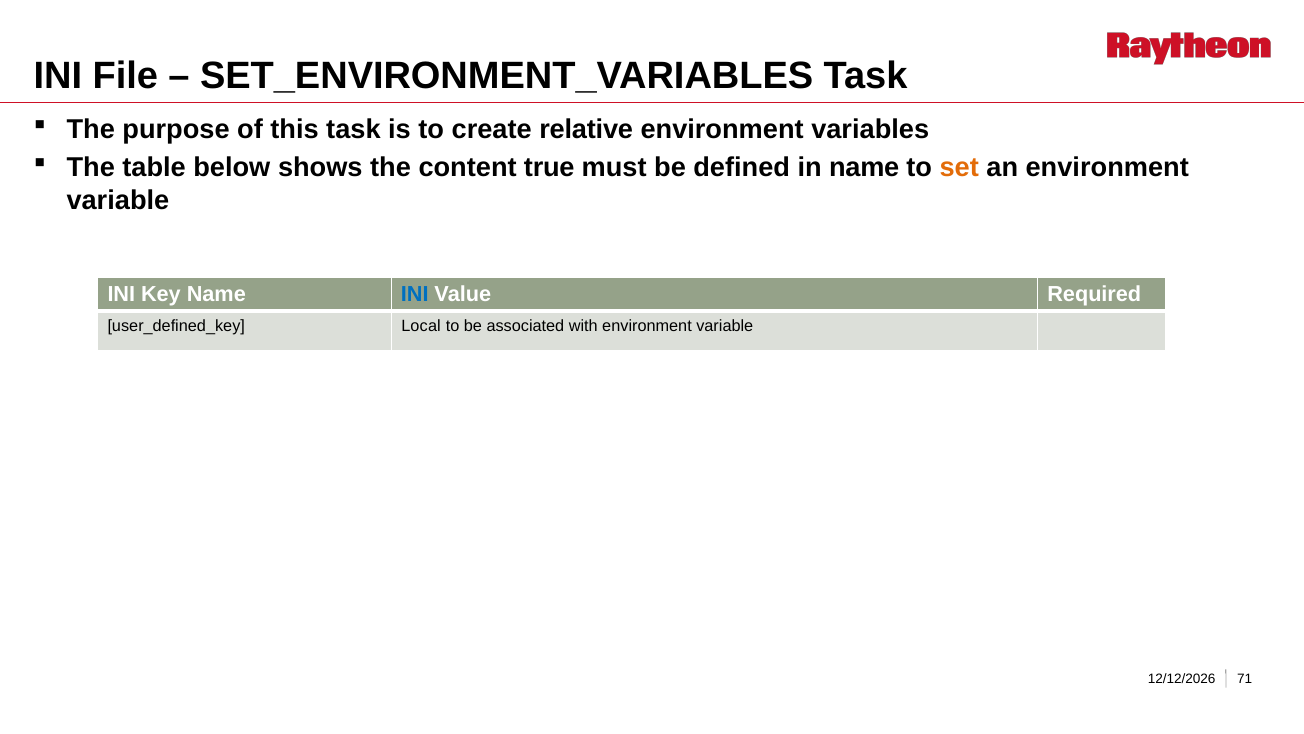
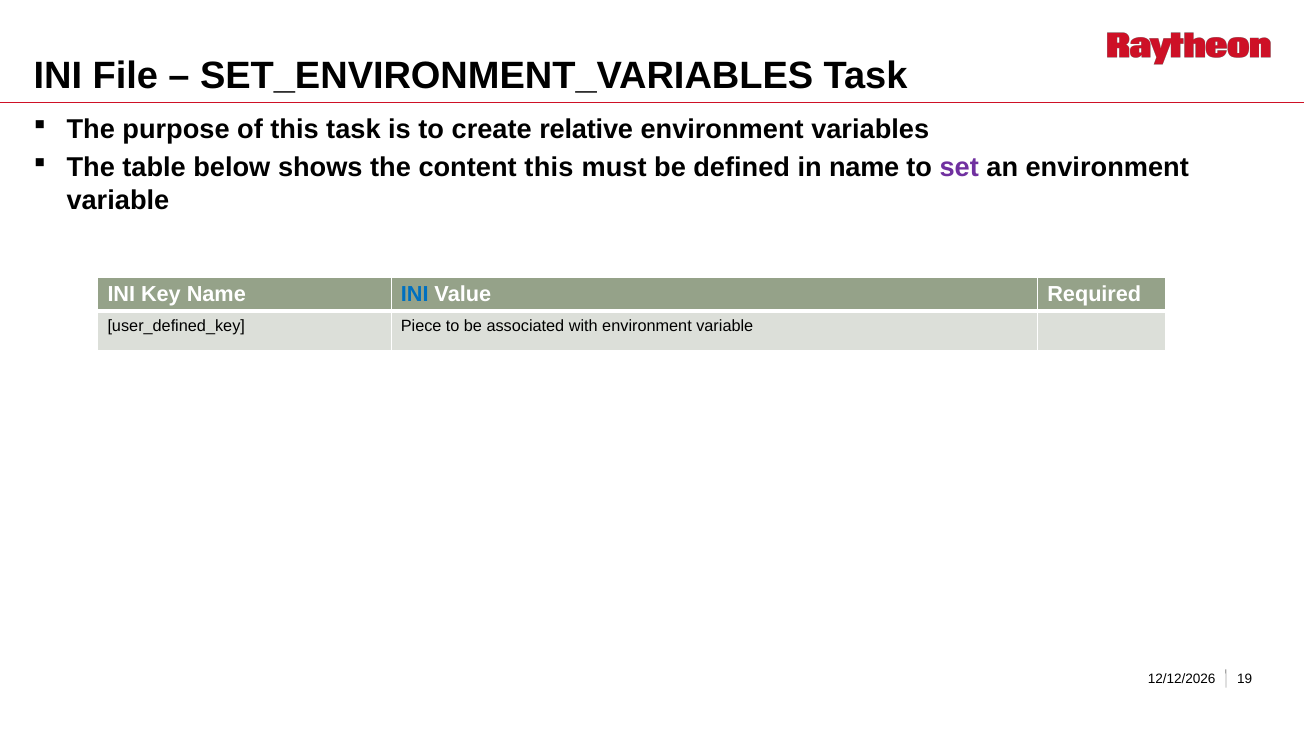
content true: true -> this (549, 168)
set colour: orange -> purple (959, 168)
Local: Local -> Piece (421, 325)
71: 71 -> 19 (1245, 679)
